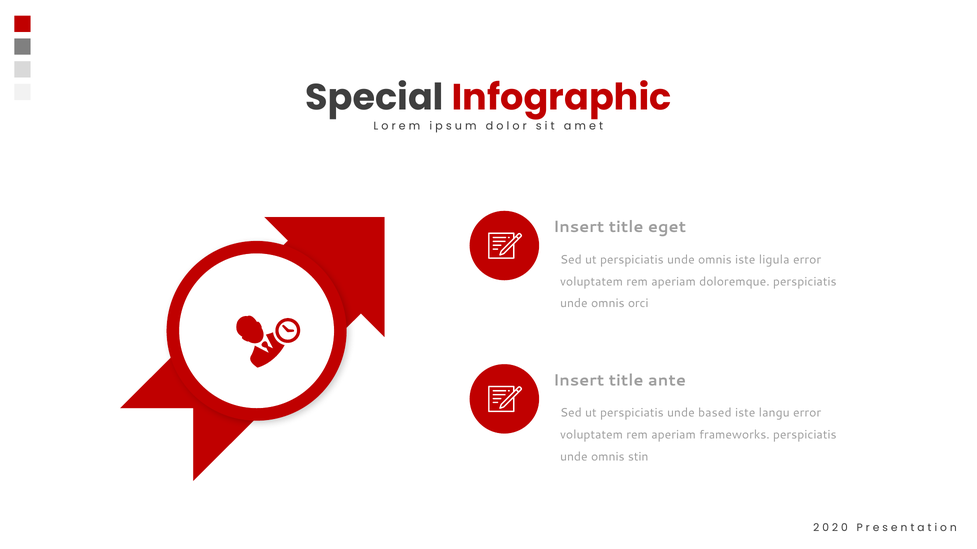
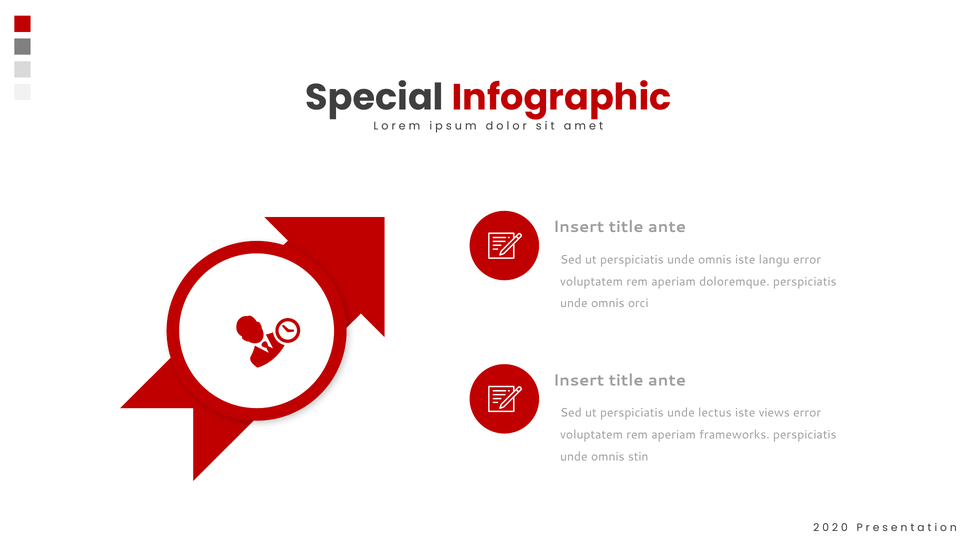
eget: eget -> ante (667, 227)
ligula: ligula -> langu (774, 260)
based: based -> lectus (715, 413)
langu: langu -> views (774, 413)
